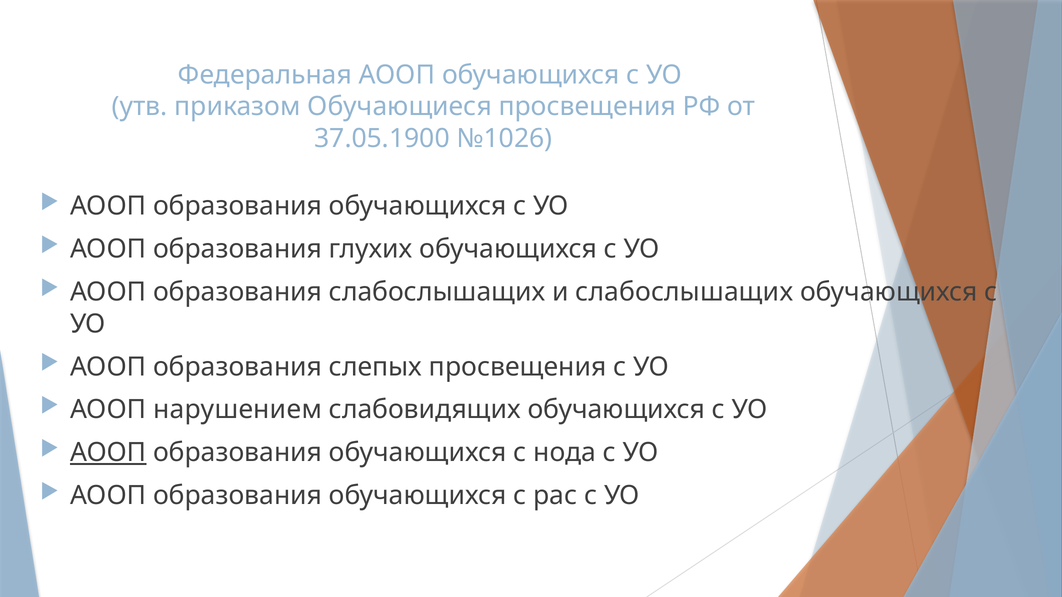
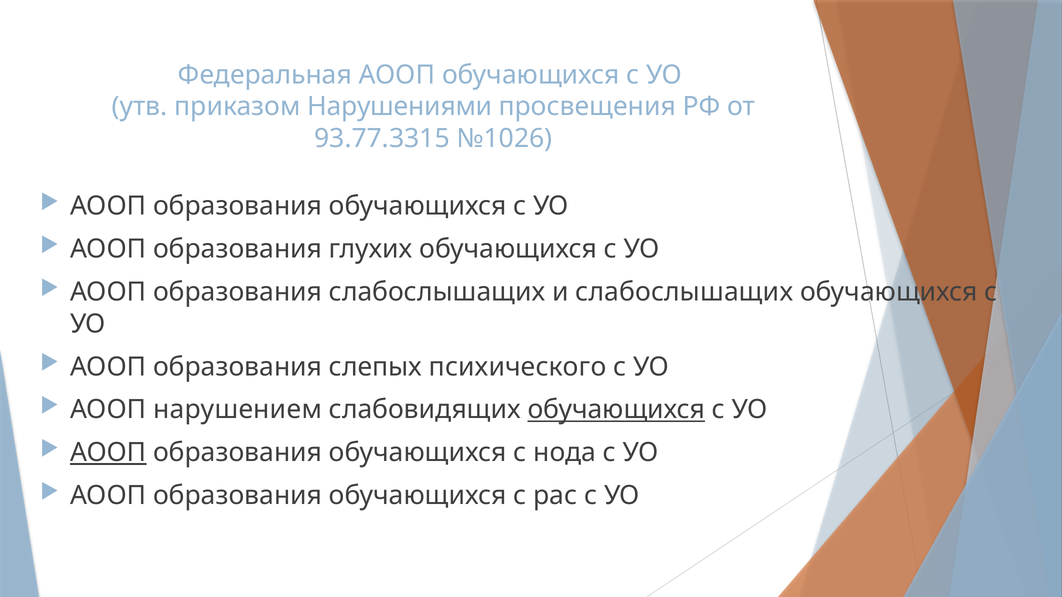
Обучающиеся: Обучающиеся -> Нарушениями (400, 107)
37.05.1900: 37.05.1900 -> 93.77.3315 (382, 139)
слепых просвещения: просвещения -> психического (518, 367)
обучающихся underline: none -> present (616, 410)
